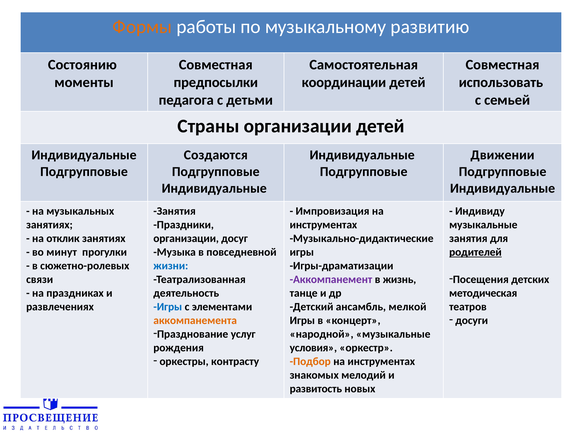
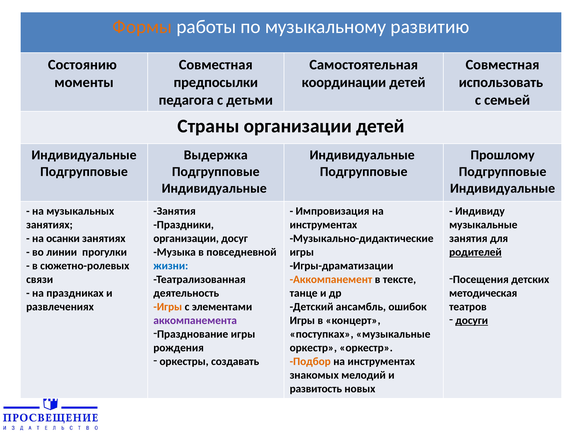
Создаются: Создаются -> Выдержка (216, 155)
Движении: Движении -> Прошлому (503, 155)
отклик: отклик -> осанки (63, 238)
минут: минут -> линии (62, 252)
Аккомпанемент colour: purple -> orange (331, 279)
жизнь: жизнь -> тексте (399, 279)
Игры colour: blue -> orange (168, 307)
мелкой: мелкой -> ошибок (408, 307)
досуги underline: none -> present (472, 320)
аккомпанемента colour: orange -> purple (195, 320)
Празднование услуг: услуг -> игры (243, 334)
народной: народной -> поступках (322, 334)
условия: условия -> оркестр (313, 348)
контрасту: контрасту -> создавать (235, 361)
